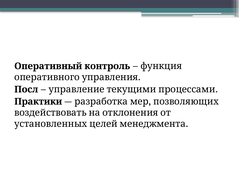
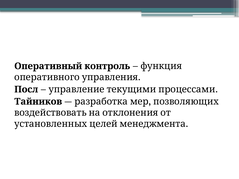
Практики: Практики -> Тайников (38, 102)
